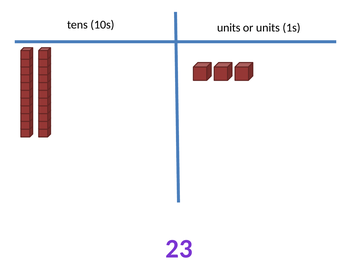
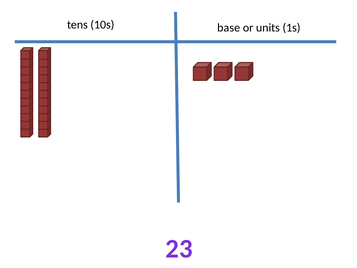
10s units: units -> base (229, 28)
